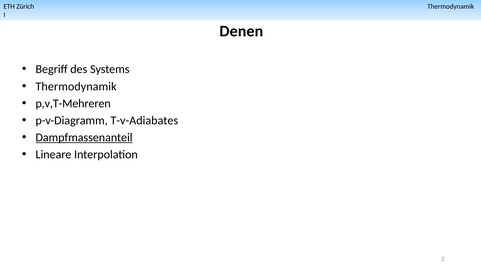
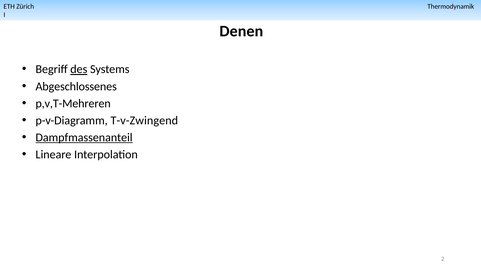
des underline: none -> present (79, 69)
Thermodynamik: Thermodynamik -> Abgeschlossenes (76, 86)
T-v-Adiabates: T-v-Adiabates -> T-v-Zwingend (144, 120)
